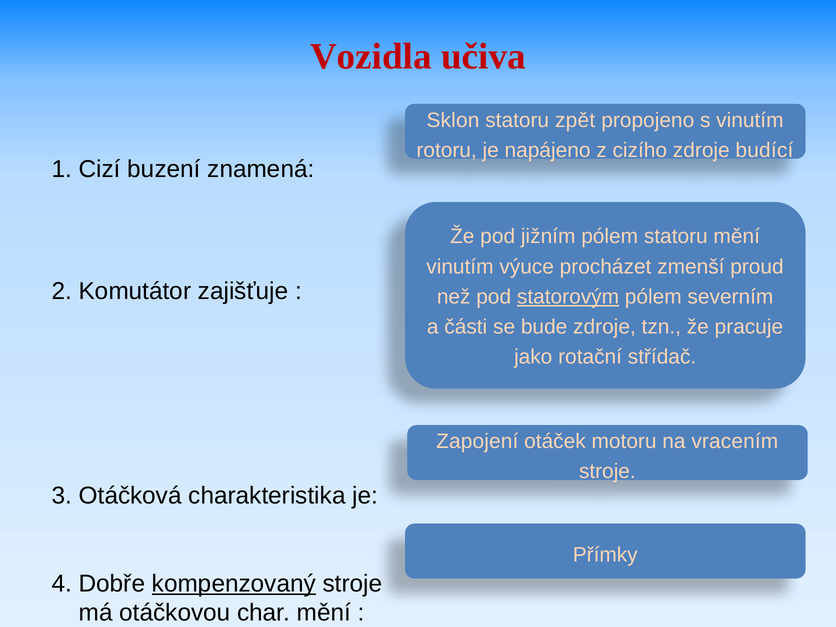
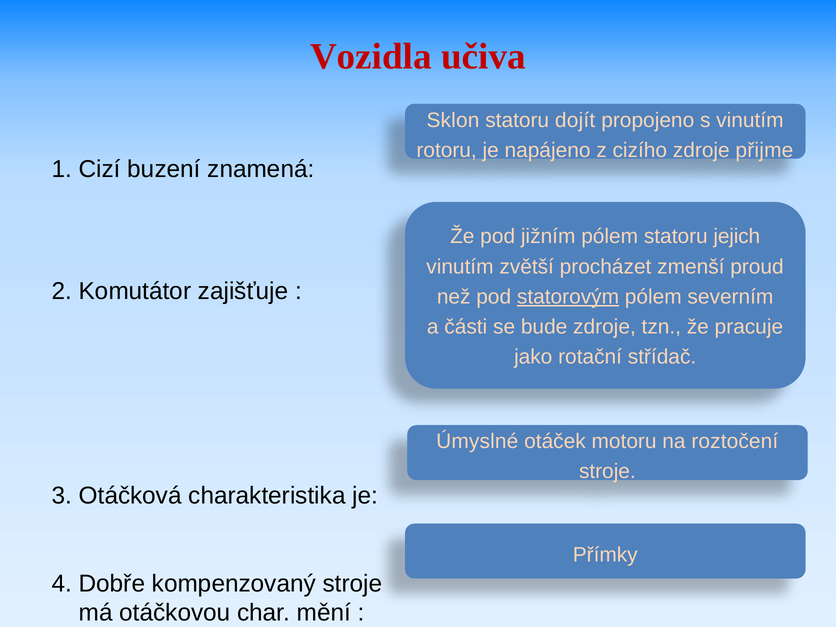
zpět: zpět -> dojít (575, 120)
budící: budící -> přijme (764, 150)
statoru mění: mění -> jejich (737, 237)
výuce: výuce -> zvětší (527, 267)
Zapojení: Zapojení -> Úmyslné (477, 441)
vracením: vracením -> roztočení (735, 441)
kompenzovaný underline: present -> none (234, 584)
